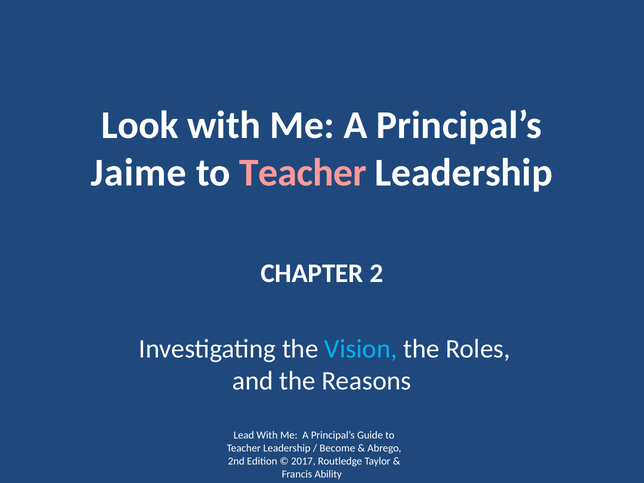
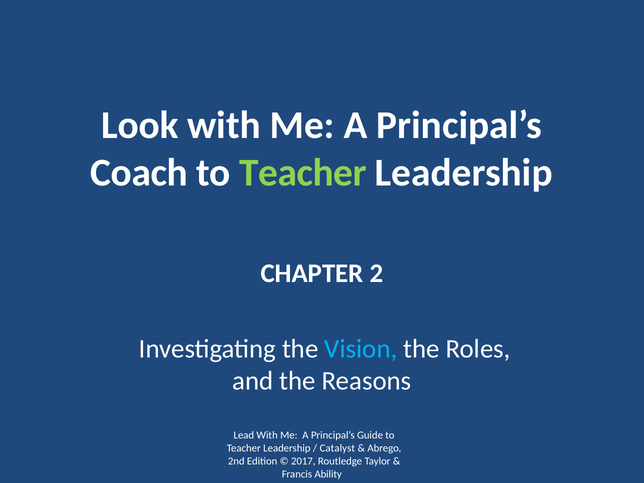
Jaime: Jaime -> Coach (139, 173)
Teacher colour: pink -> light green (303, 173)
Become: Become -> Catalyst (337, 448)
